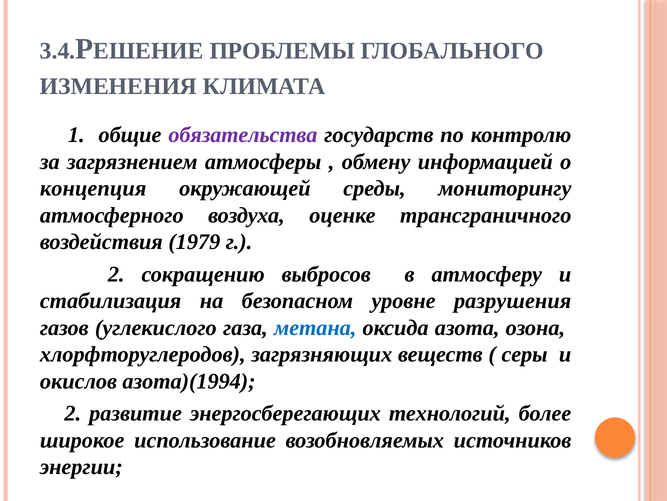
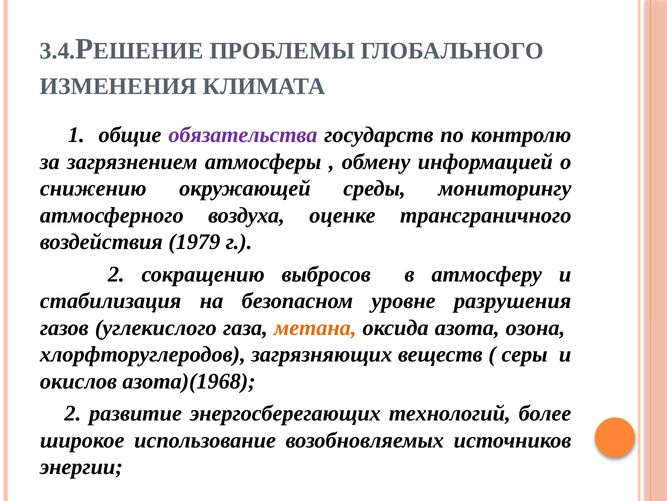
концепция: концепция -> снижению (93, 188)
метана colour: blue -> orange (315, 327)
азота)(1994: азота)(1994 -> азота)(1968 (189, 381)
